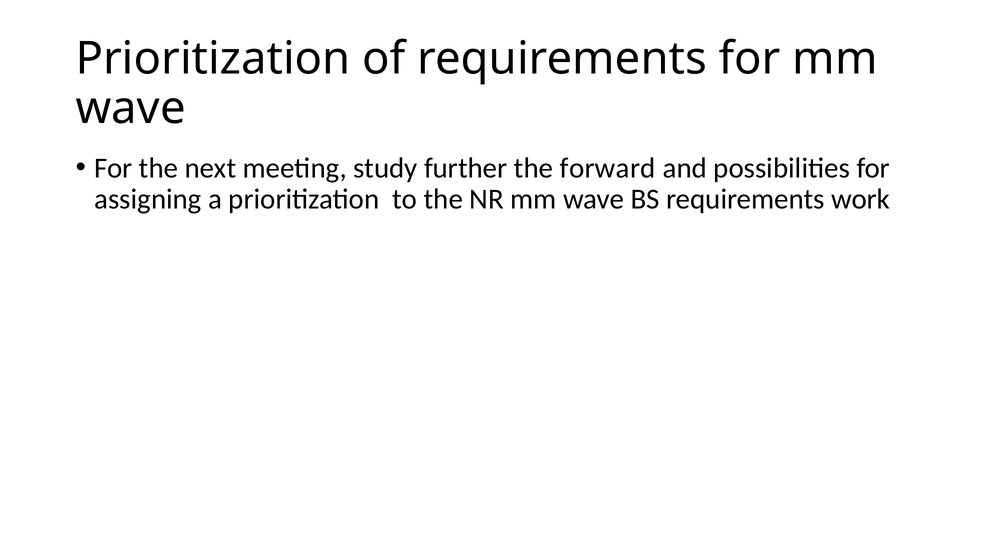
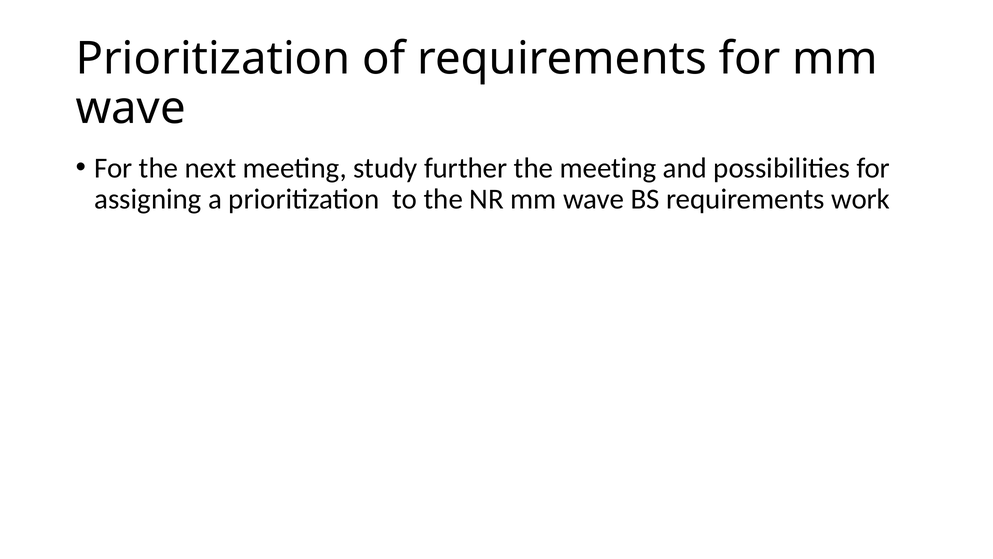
the forward: forward -> meeting (608, 168)
